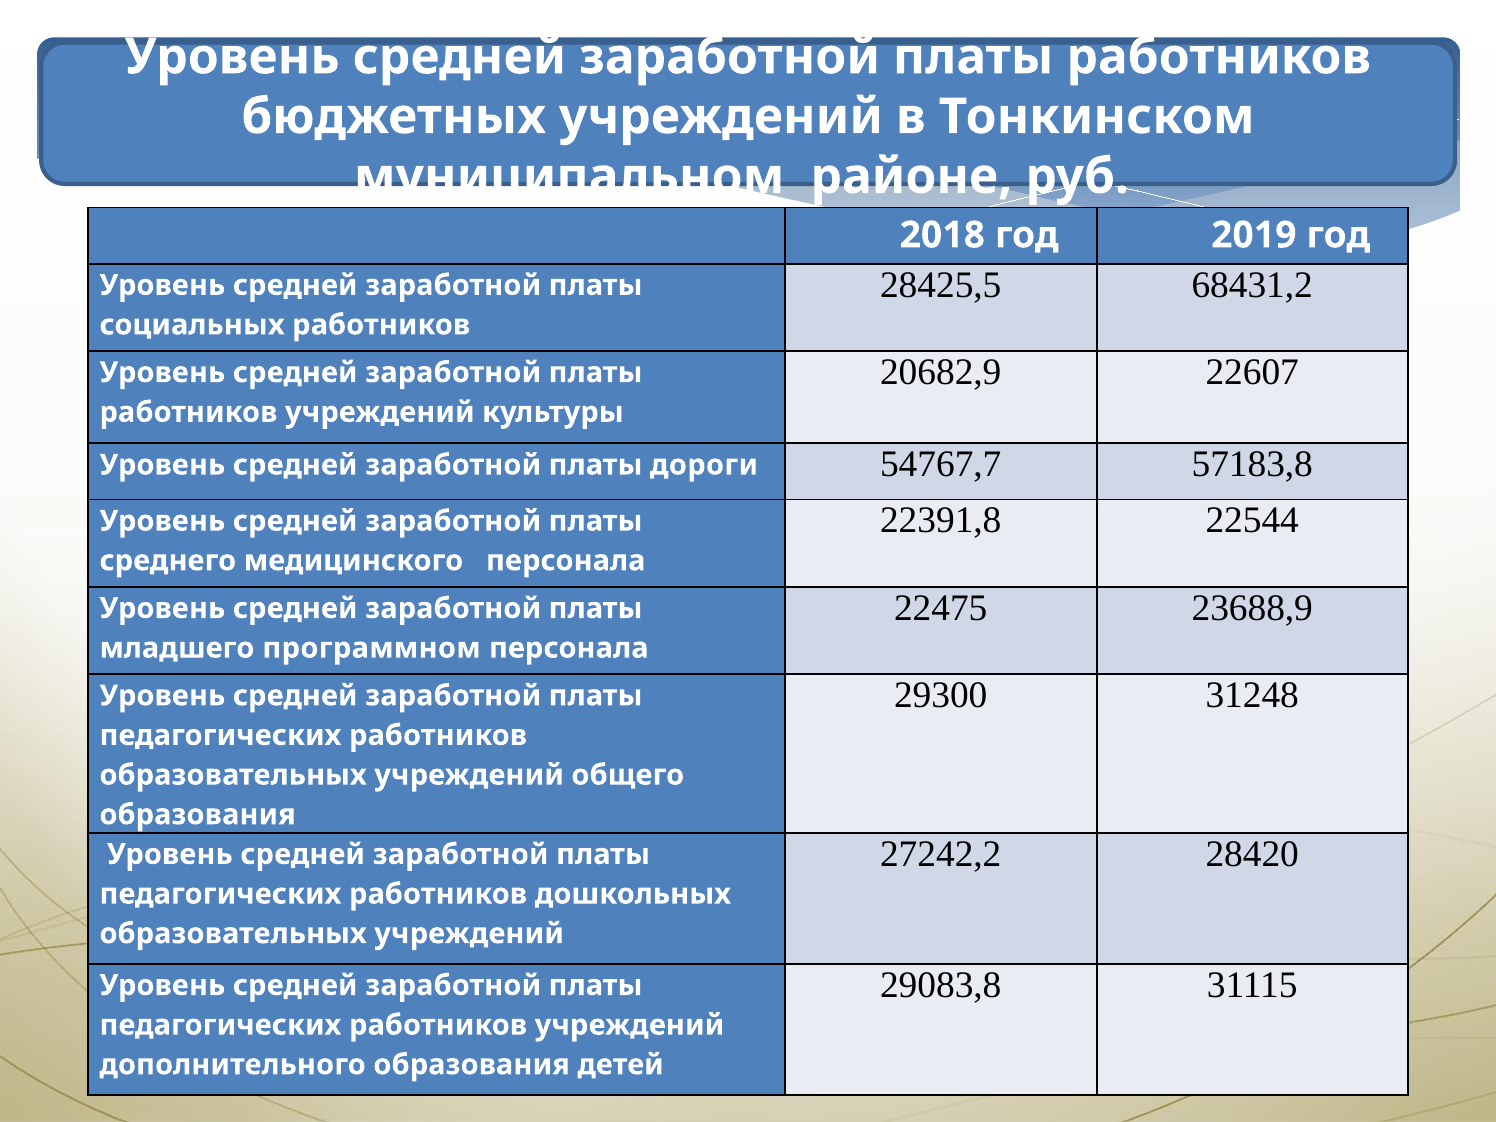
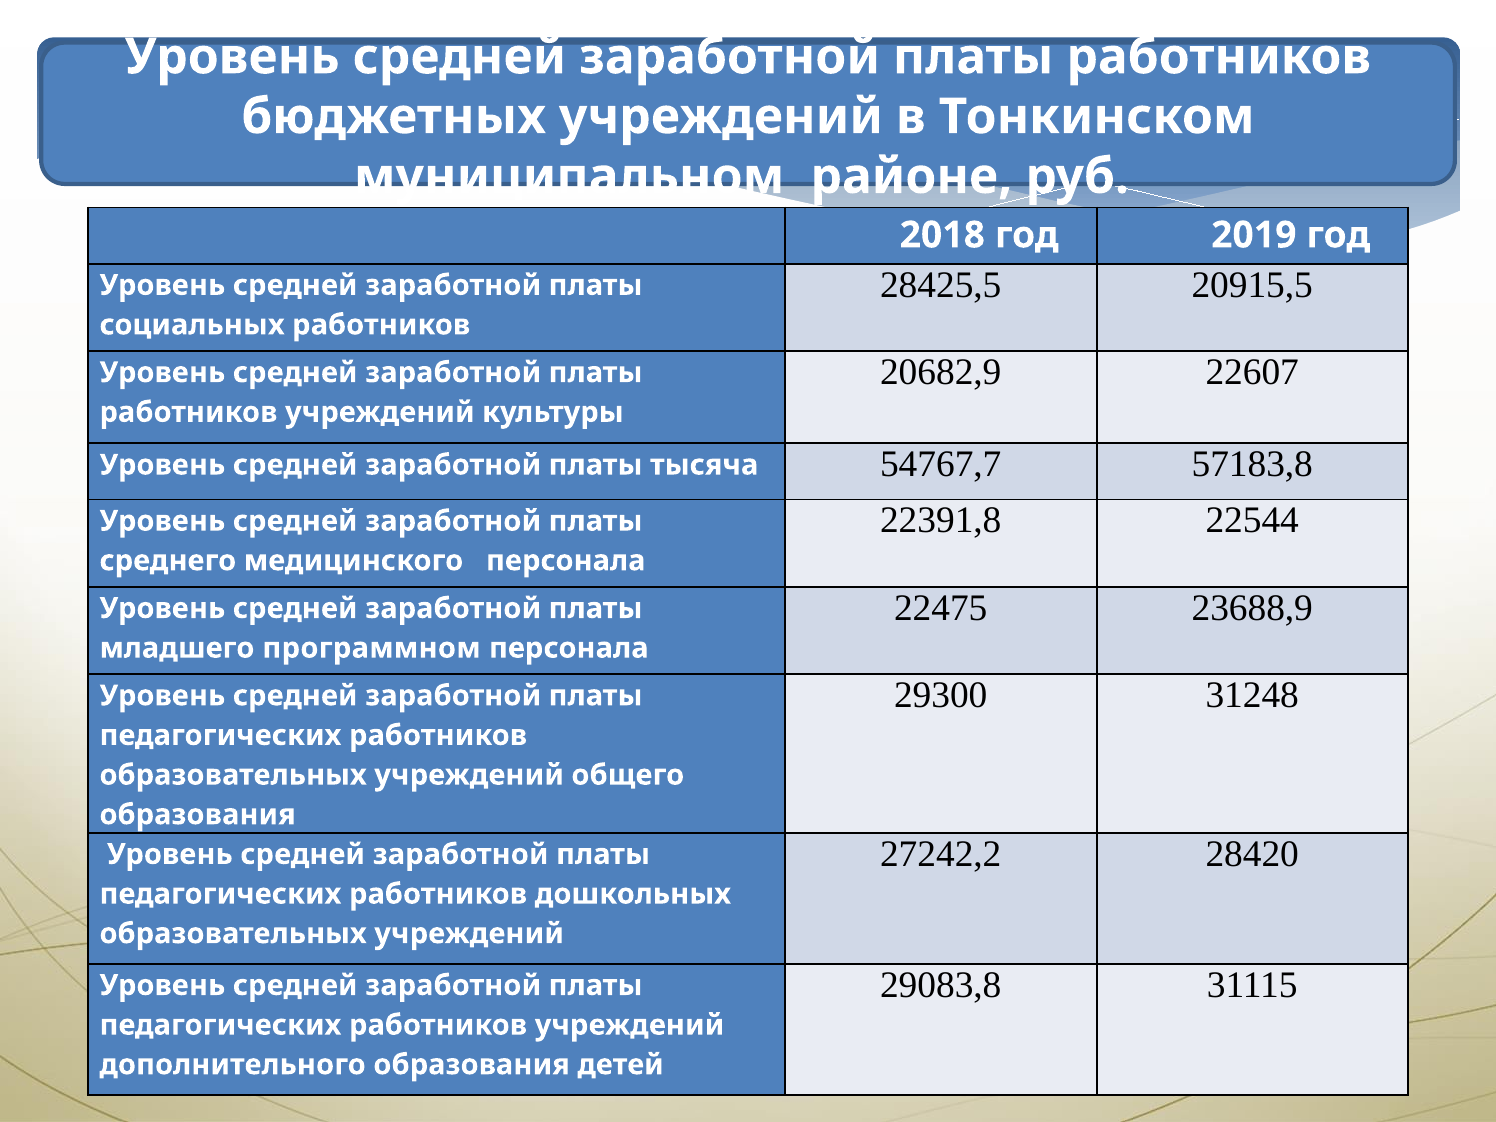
68431,2: 68431,2 -> 20915,5 (1252, 285)
дороги: дороги -> тысяча (704, 465)
